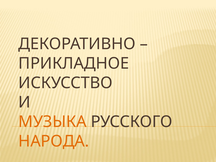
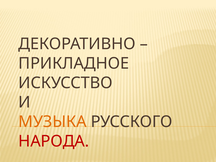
НАРОДА colour: orange -> red (54, 141)
